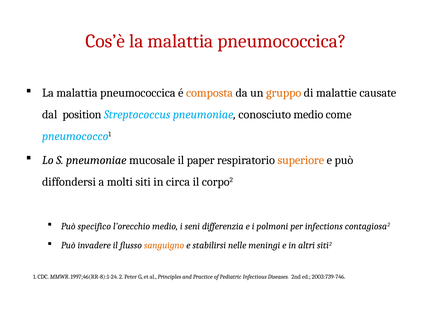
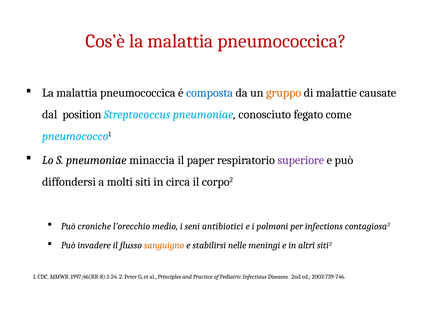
composta colour: orange -> blue (210, 93)
conosciuto medio: medio -> fegato (308, 115)
mucosale: mucosale -> minaccia (152, 160)
superiore colour: orange -> purple (301, 160)
specifico: specifico -> croniche (94, 226)
differenzia: differenzia -> antibiotici (223, 226)
